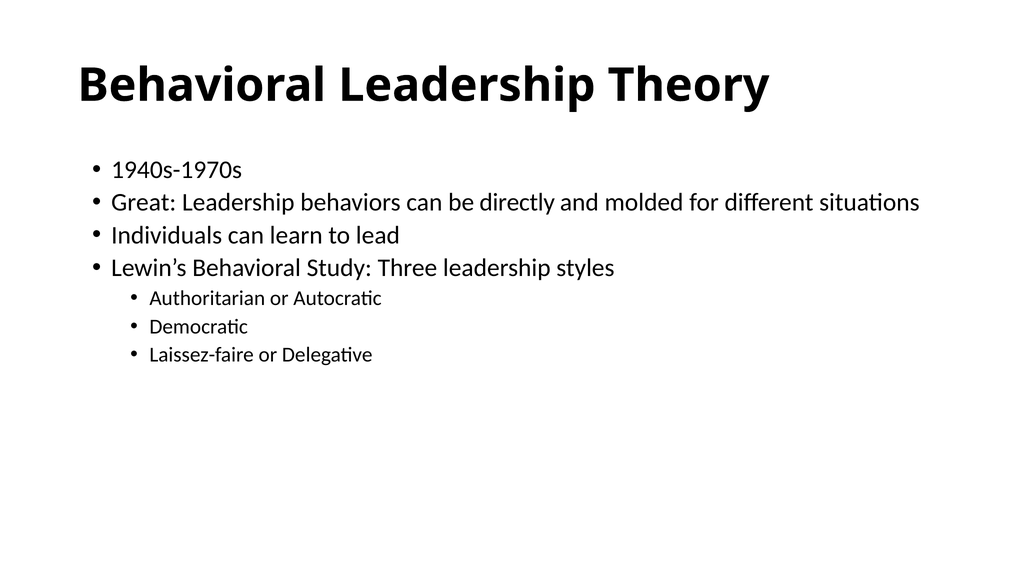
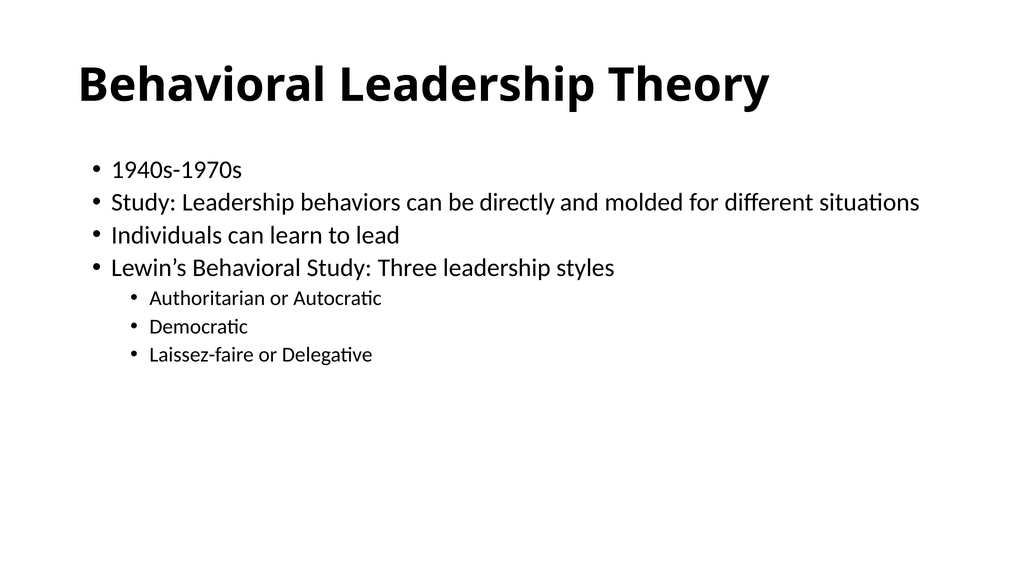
Great: Great -> Study (144, 203)
